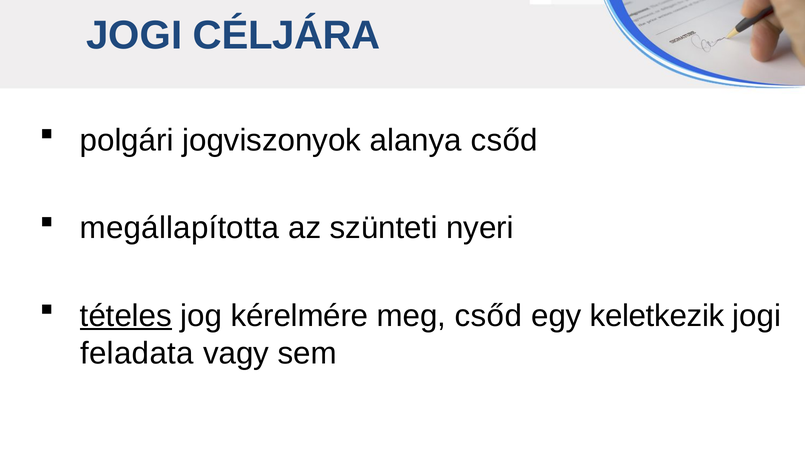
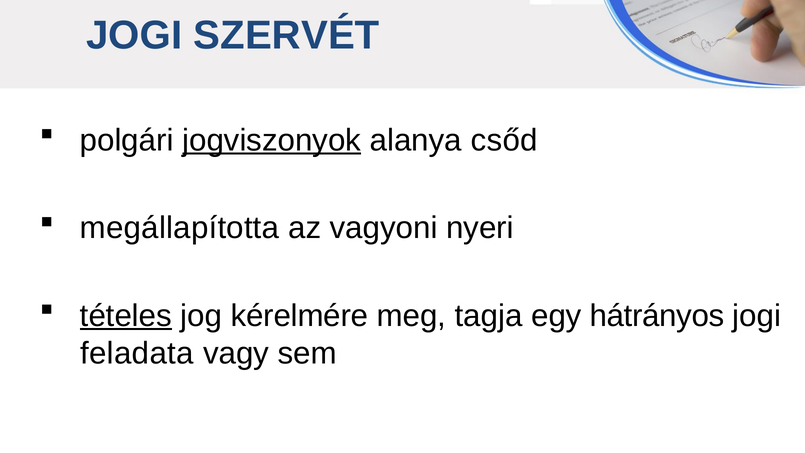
CÉLJÁRA: CÉLJÁRA -> SZERVÉT (286, 36)
jogviszonyok underline: none -> present (272, 140)
szünteti: szünteti -> vagyoni (384, 228)
meg csőd: csőd -> tagja (489, 316)
keletkezik: keletkezik -> hátrányos (657, 316)
